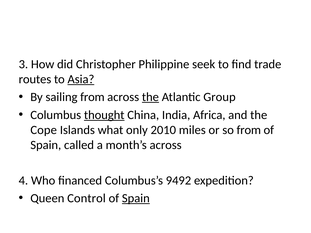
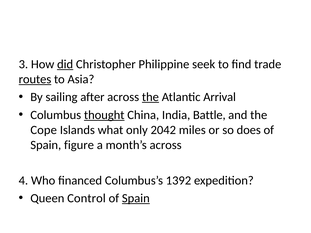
did underline: none -> present (65, 64)
routes underline: none -> present (35, 79)
Asia underline: present -> none (81, 79)
sailing from: from -> after (92, 97)
Group: Group -> Arrival (220, 97)
Africa: Africa -> Battle (209, 115)
2010: 2010 -> 2042 (163, 130)
so from: from -> does (249, 130)
called: called -> figure (79, 145)
9492: 9492 -> 1392 (178, 181)
